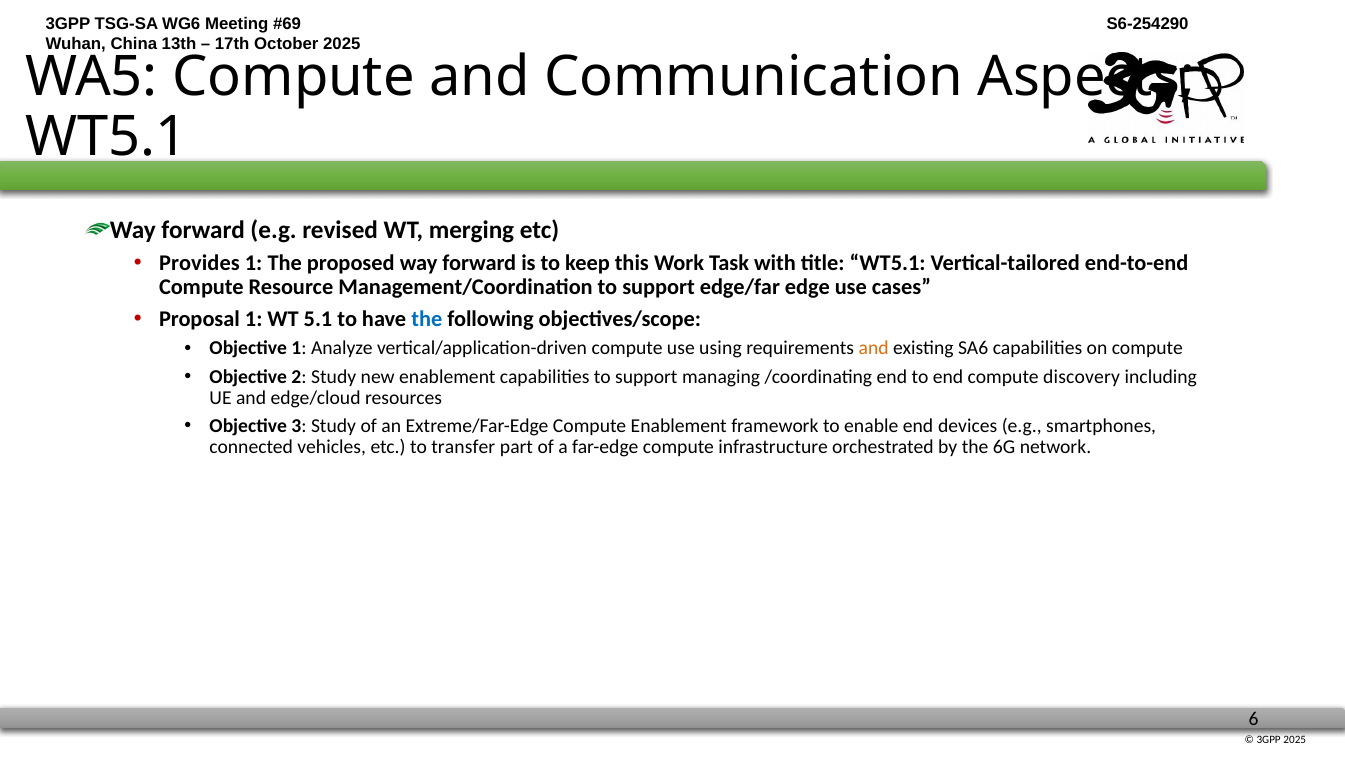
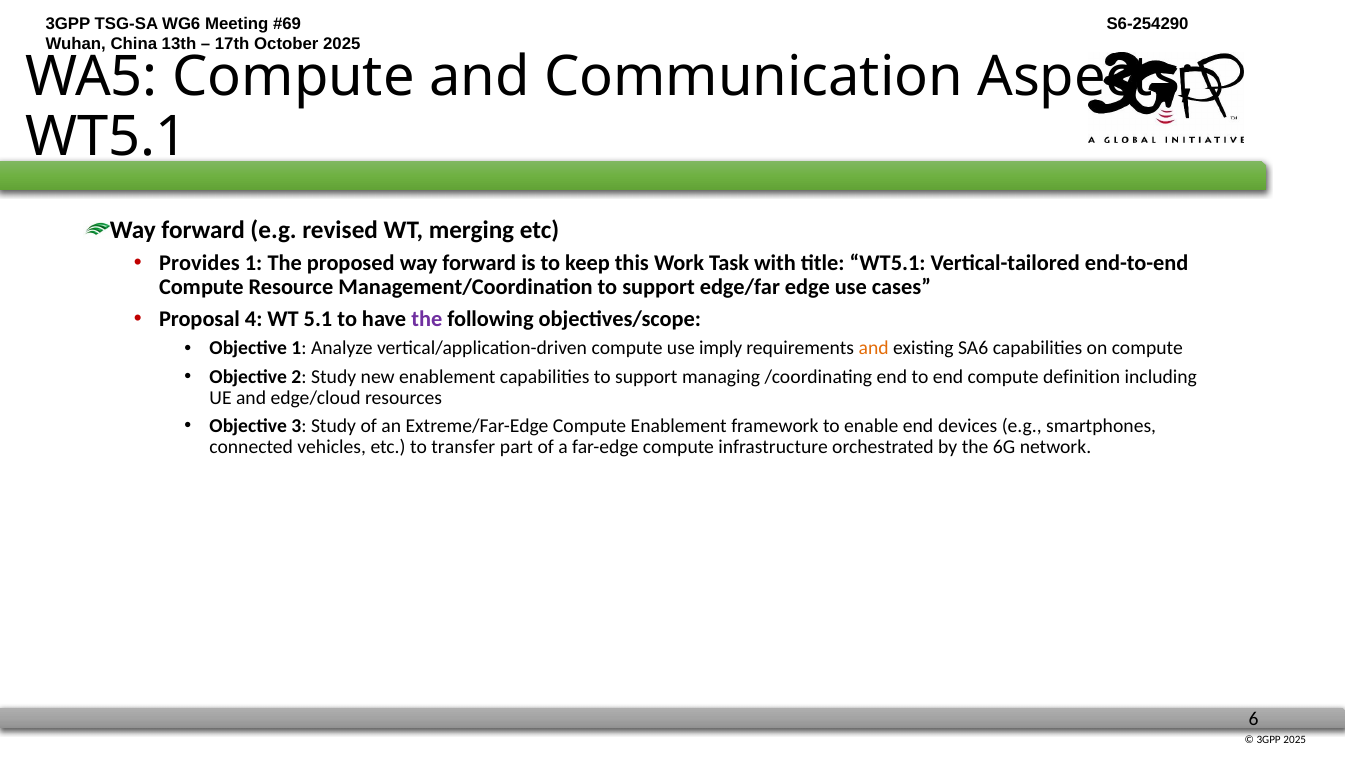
Proposal 1: 1 -> 4 (254, 319)
the colour: blue -> purple (427, 319)
using: using -> imply (721, 348)
discovery: discovery -> definition (1082, 376)
